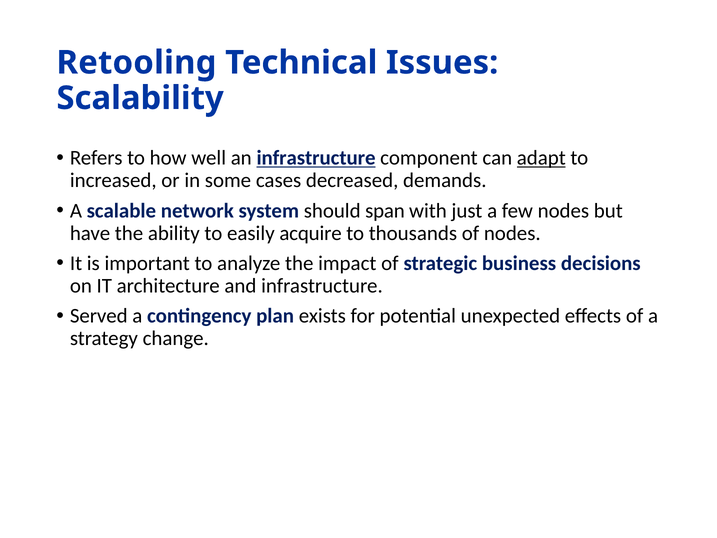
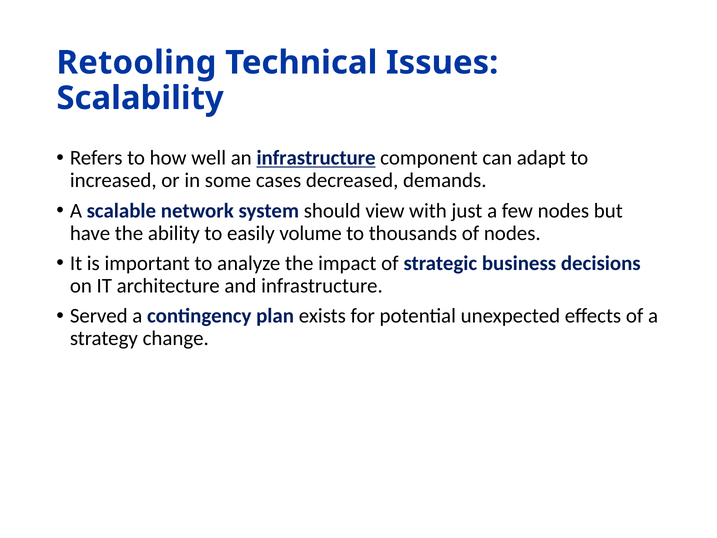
adapt underline: present -> none (541, 158)
span: span -> view (385, 211)
acquire: acquire -> volume (311, 233)
